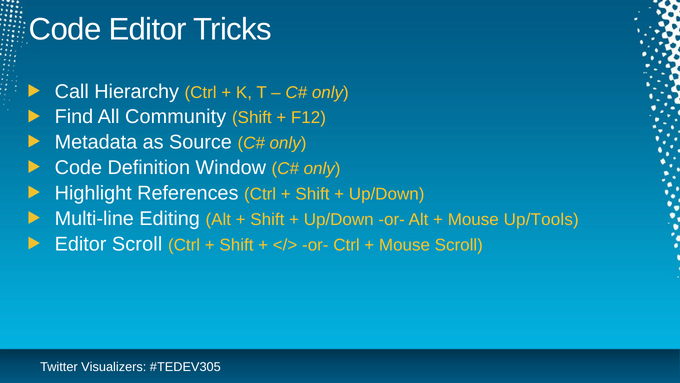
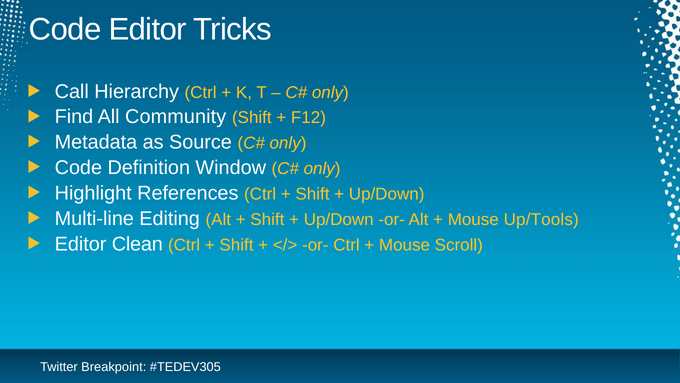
Editor Scroll: Scroll -> Clean (137, 244)
Visualizers: Visualizers -> Breakpoint (114, 366)
